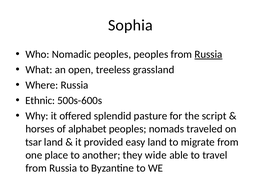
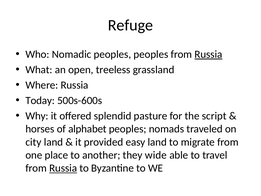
Sophia: Sophia -> Refuge (130, 25)
Ethnic: Ethnic -> Today (40, 100)
tsar: tsar -> city (33, 142)
Russia underline: none -> present (63, 168)
